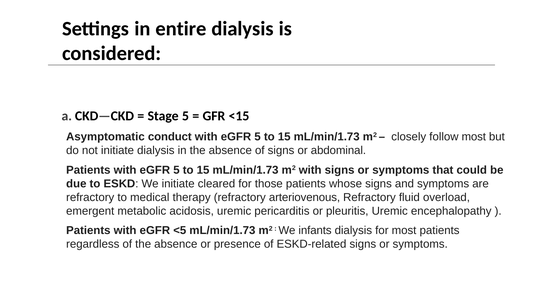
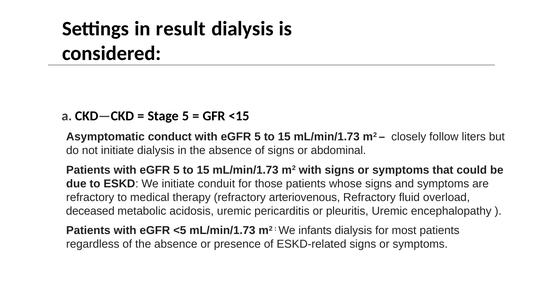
entire: entire -> result (181, 29)
follow most: most -> liters (474, 137)
cleared: cleared -> conduit (216, 183)
emergent: emergent -> deceased (90, 211)
